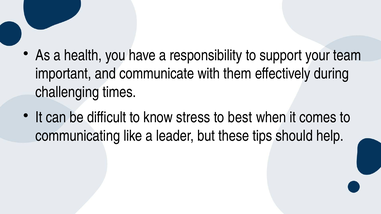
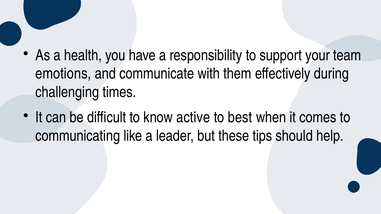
important: important -> emotions (63, 74)
stress: stress -> active (193, 117)
